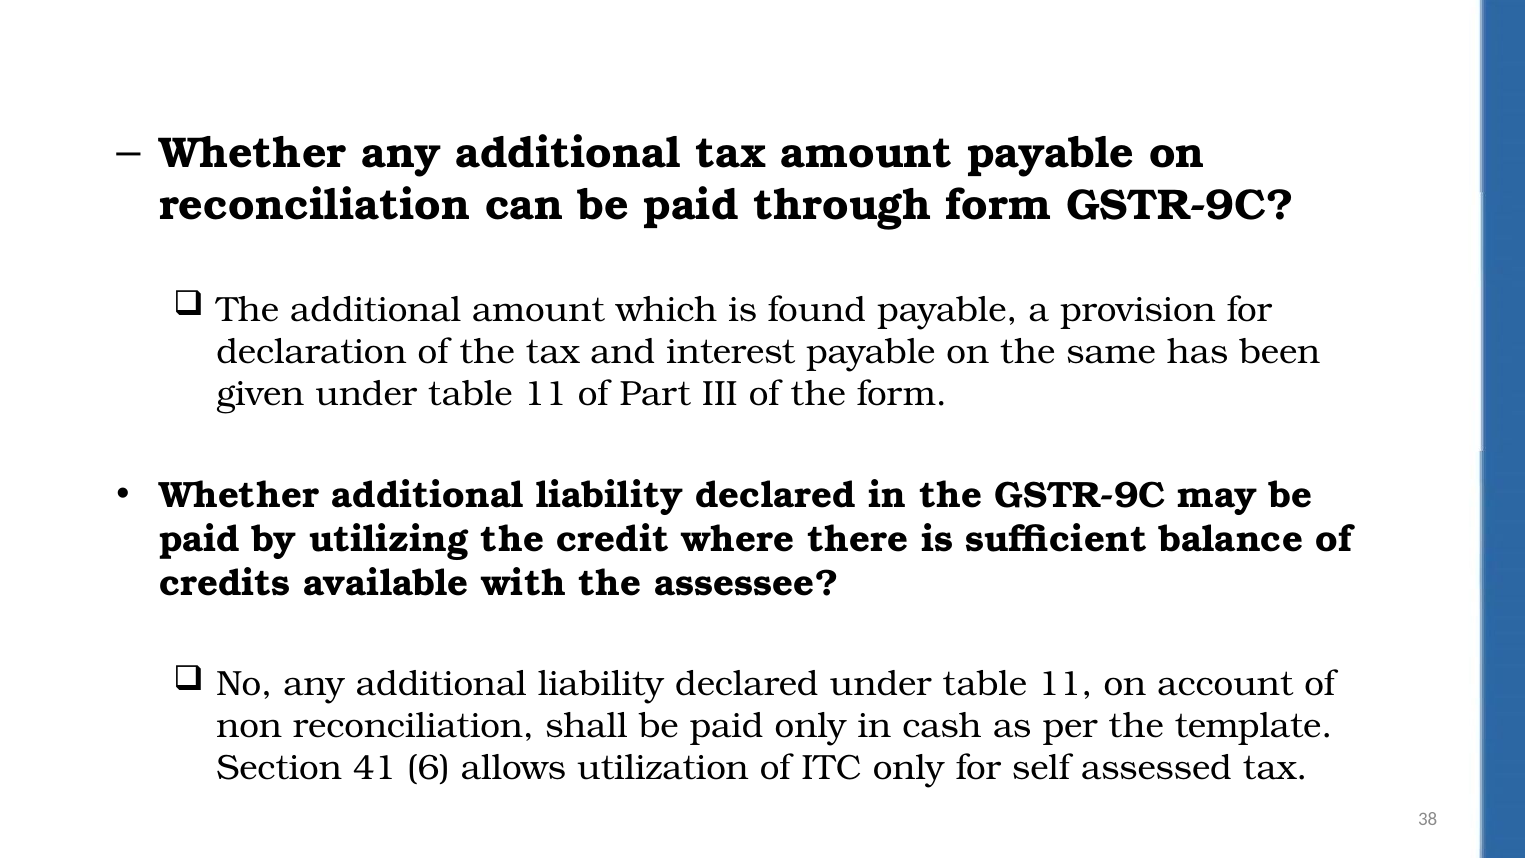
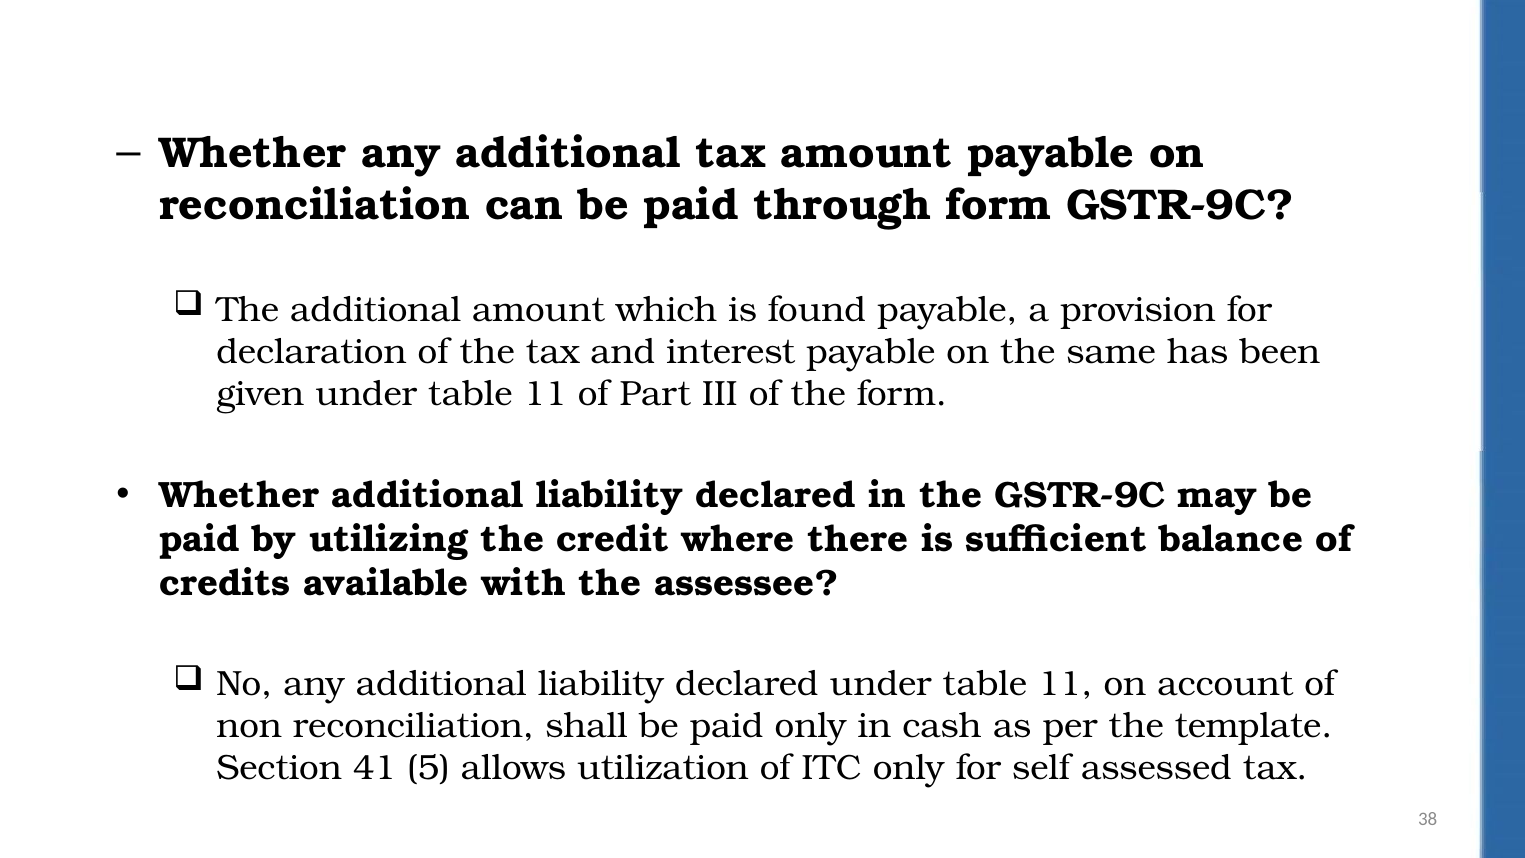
6: 6 -> 5 (429, 768)
